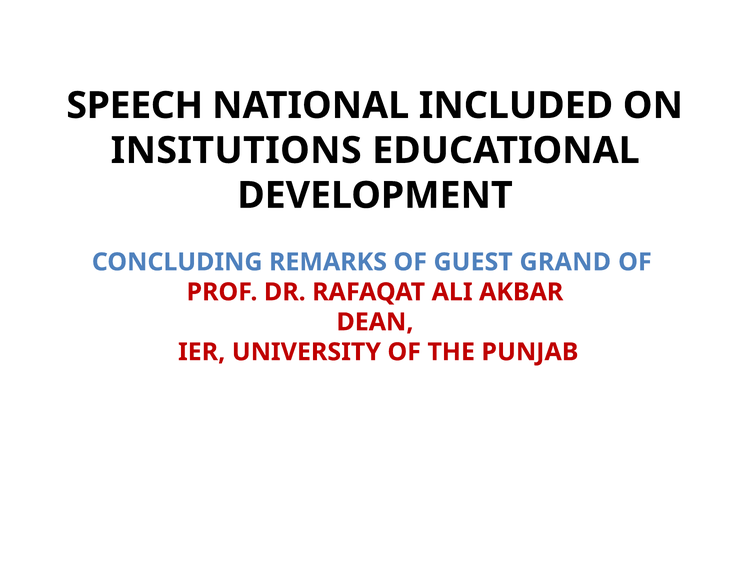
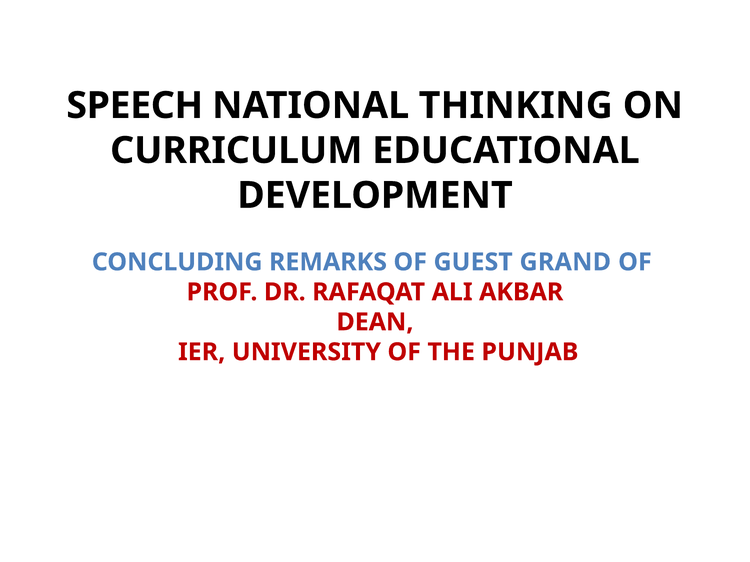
INCLUDED: INCLUDED -> THINKING (516, 106)
INSITUTIONS: INSITUTIONS -> CURRICULUM (236, 151)
